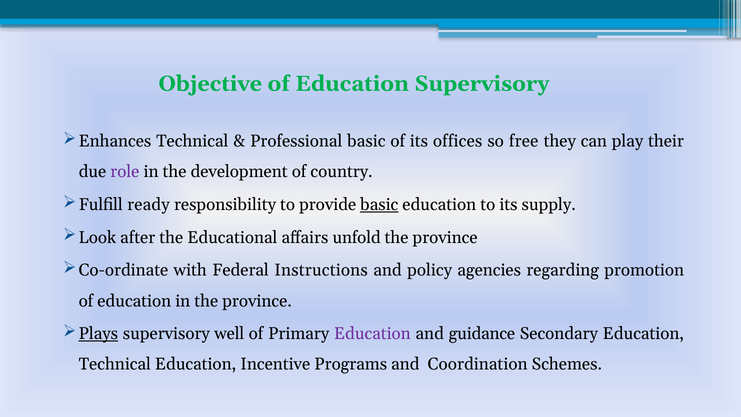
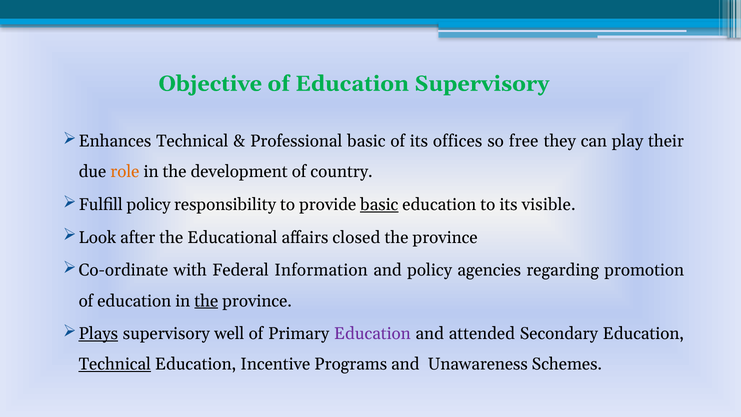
role colour: purple -> orange (125, 172)
Fulfill ready: ready -> policy (149, 205)
supply: supply -> visible (549, 205)
unfold: unfold -> closed (356, 237)
Instructions: Instructions -> Information (321, 270)
the underline: none -> present (206, 301)
guidance: guidance -> attended (482, 334)
Technical underline: none -> present (115, 364)
Coordination: Coordination -> Unawareness (478, 364)
